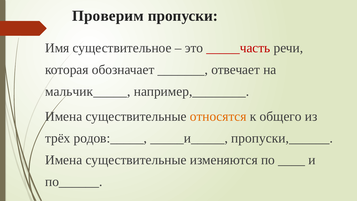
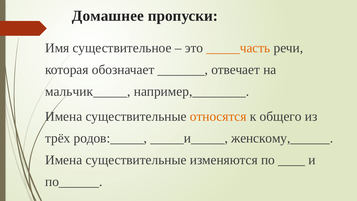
Проверим: Проверим -> Домашнее (108, 16)
_____часть colour: red -> orange (238, 48)
пропуски,______: пропуски,______ -> женскому,______ (282, 138)
